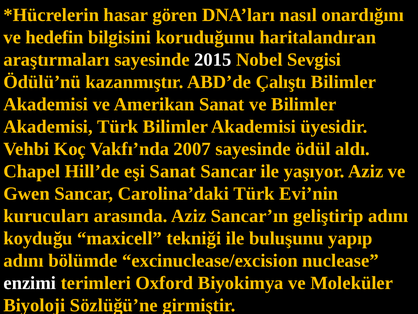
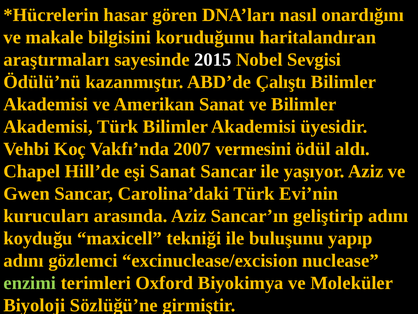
hedefin: hedefin -> makale (54, 37)
2007 sayesinde: sayesinde -> vermesini (253, 149)
bölümde: bölümde -> gözlemci (83, 260)
enzimi colour: white -> light green (30, 283)
